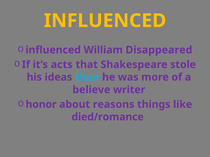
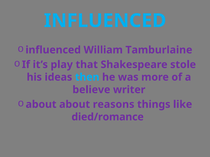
INFLUENCED colour: yellow -> light blue (105, 21)
Disappeared: Disappeared -> Tamburlaine (159, 50)
acts: acts -> play (62, 65)
honor: honor -> about (41, 105)
